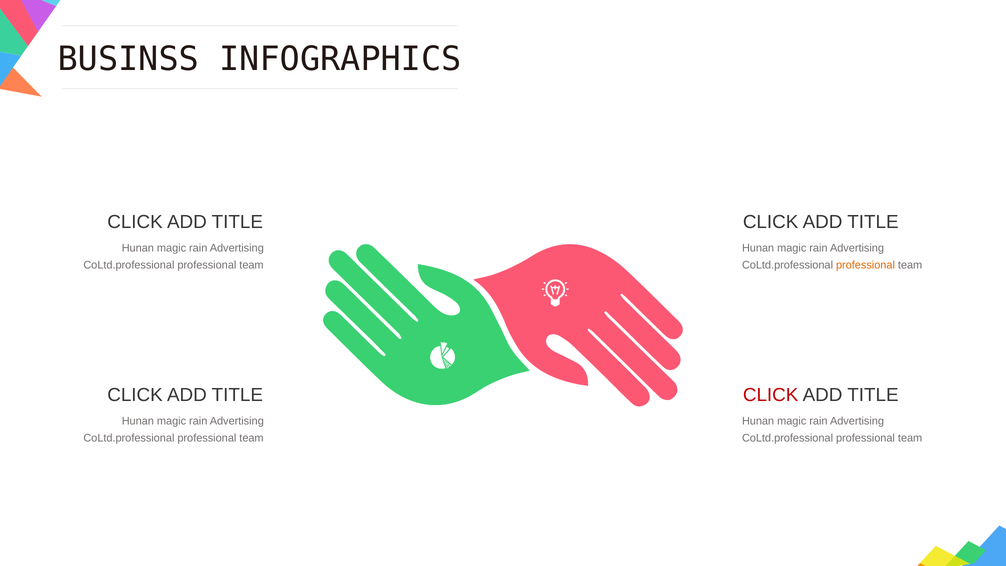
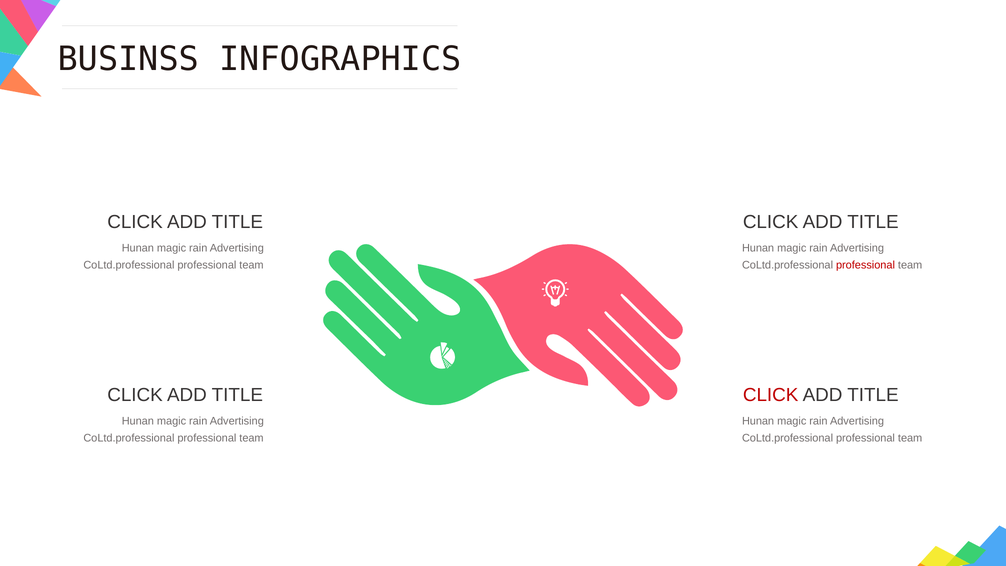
professional colour: orange -> red (865, 265)
